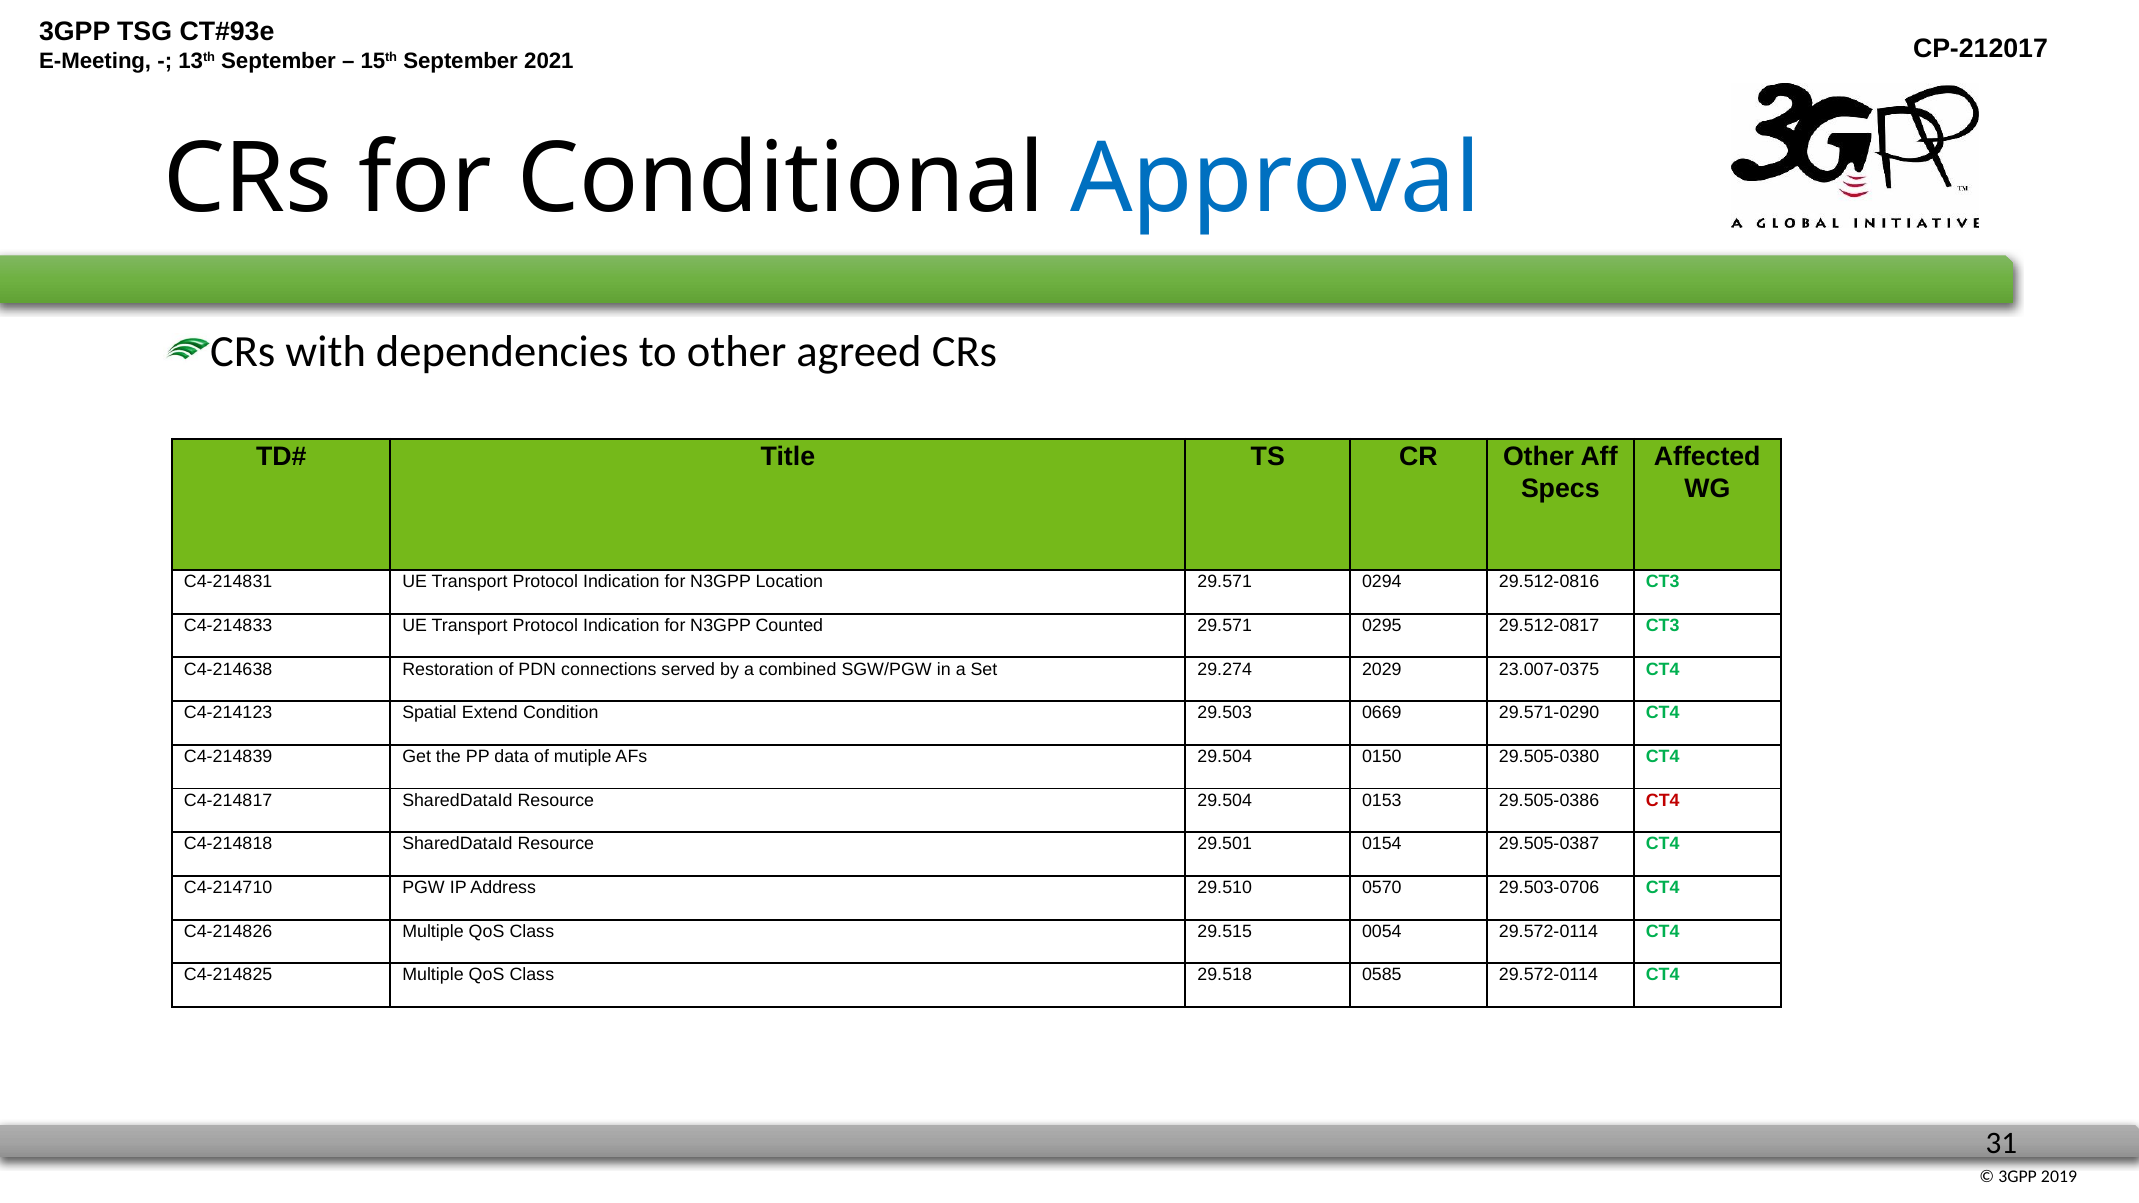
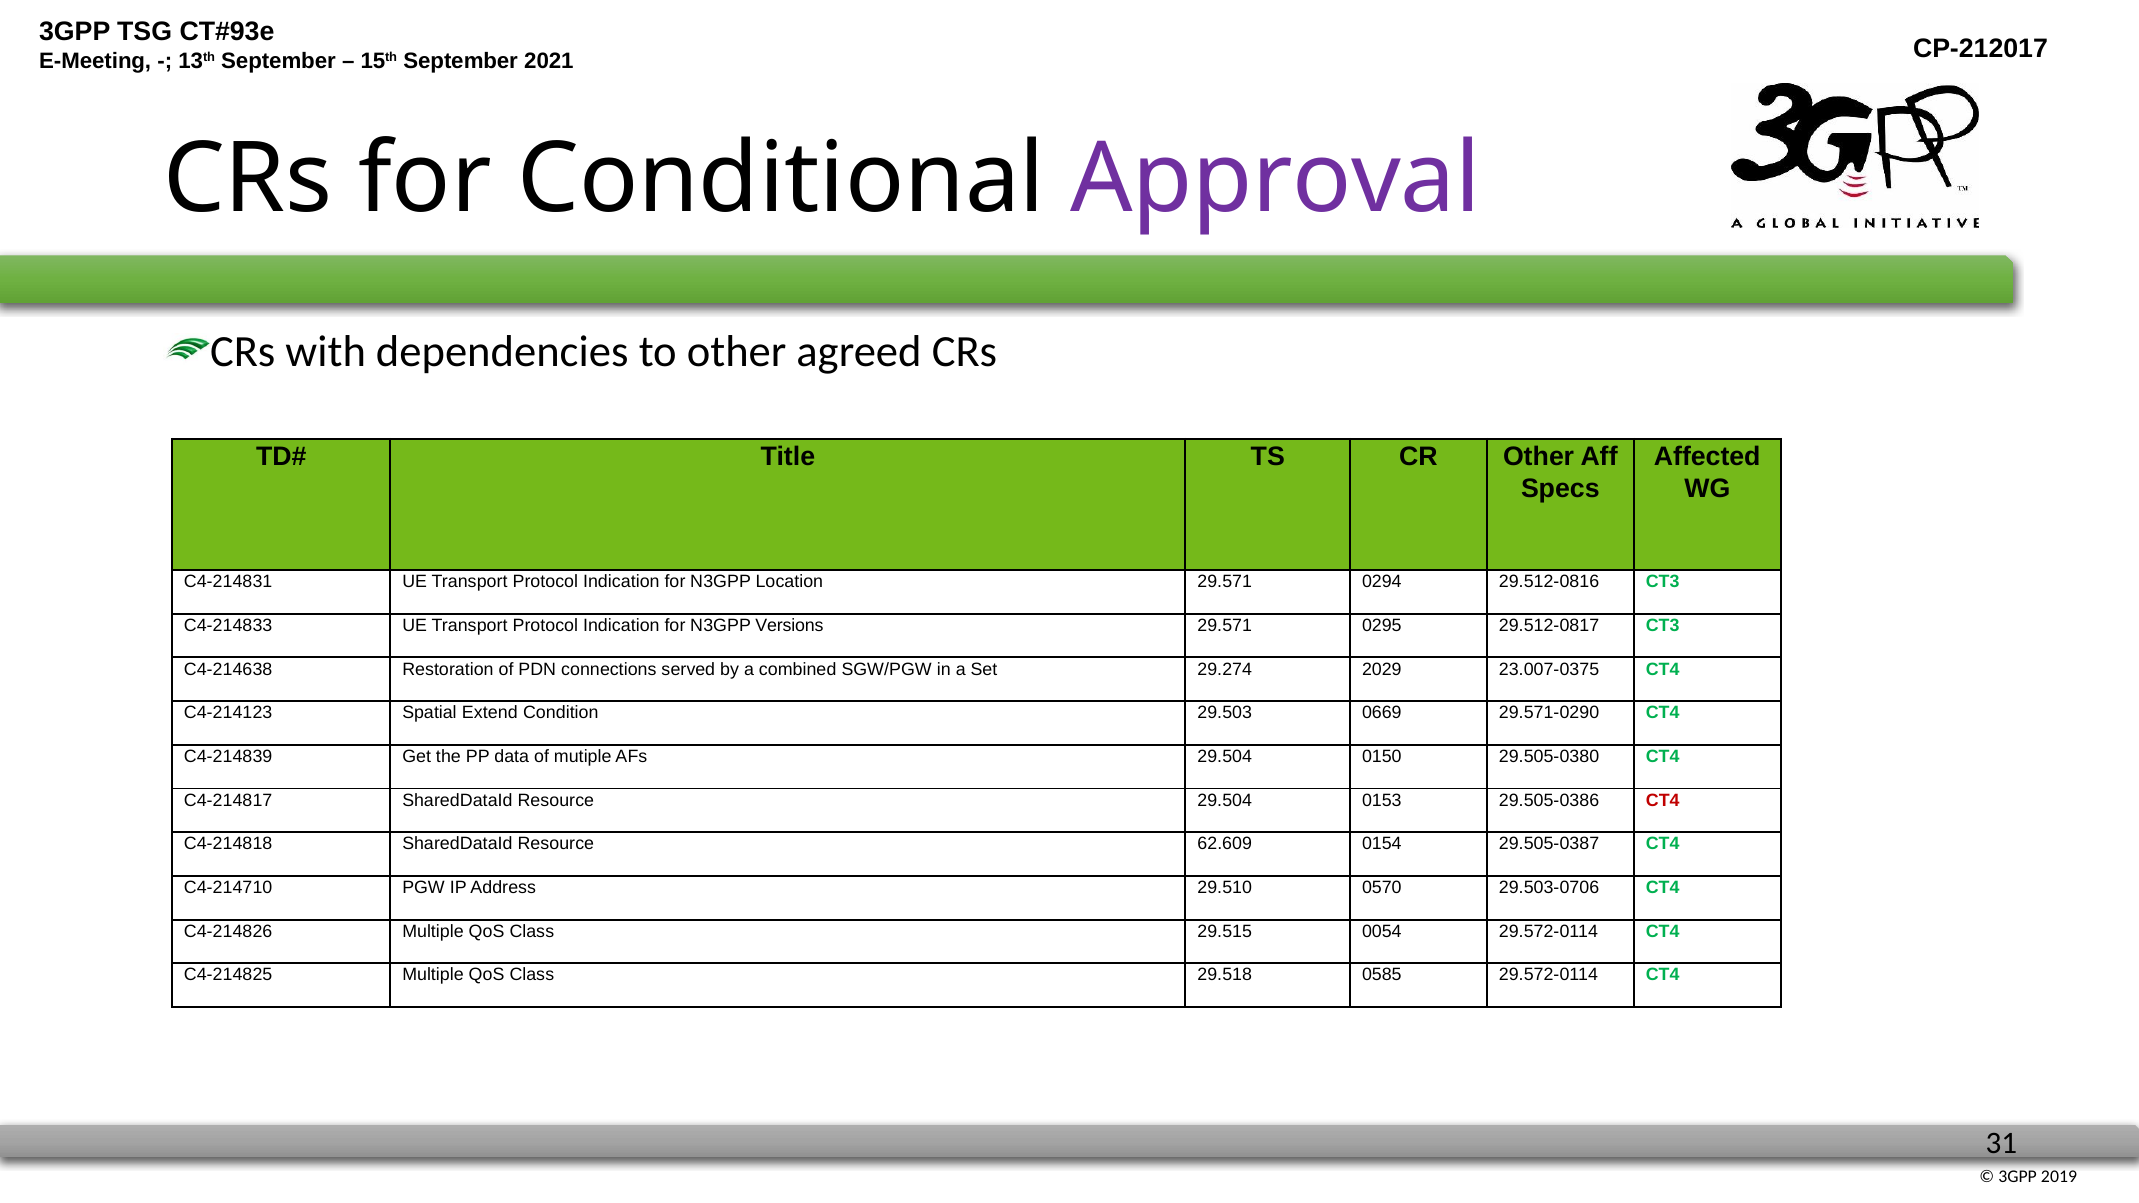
Approval colour: blue -> purple (1276, 180)
Counted: Counted -> Versions (789, 626)
29.501: 29.501 -> 62.609 (1225, 844)
